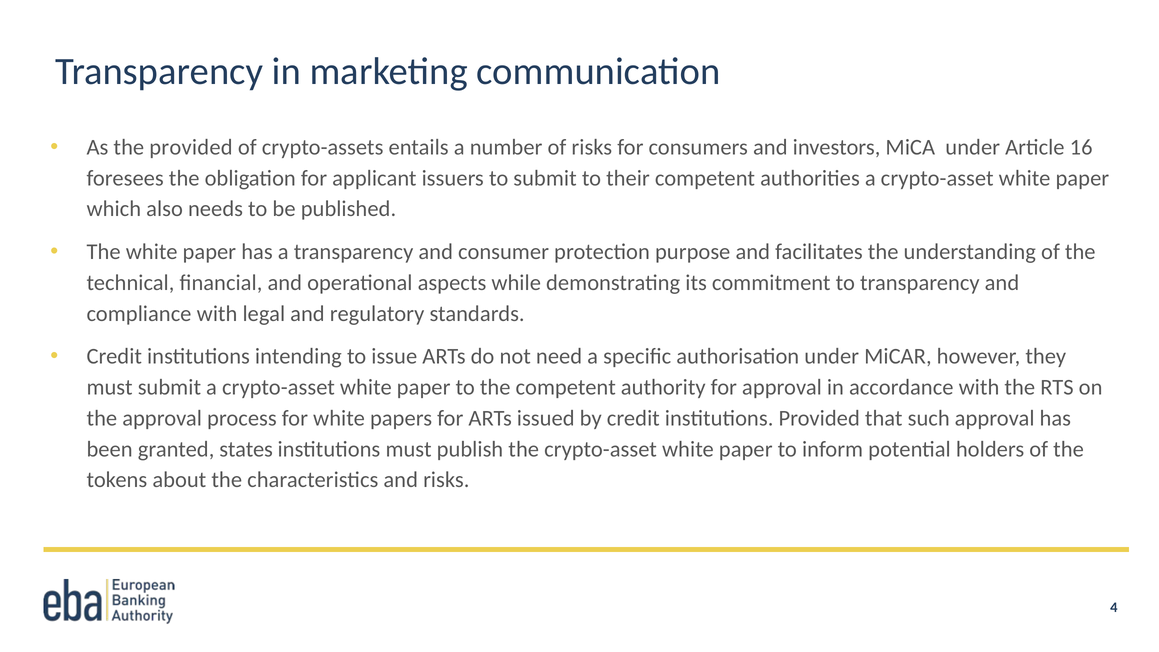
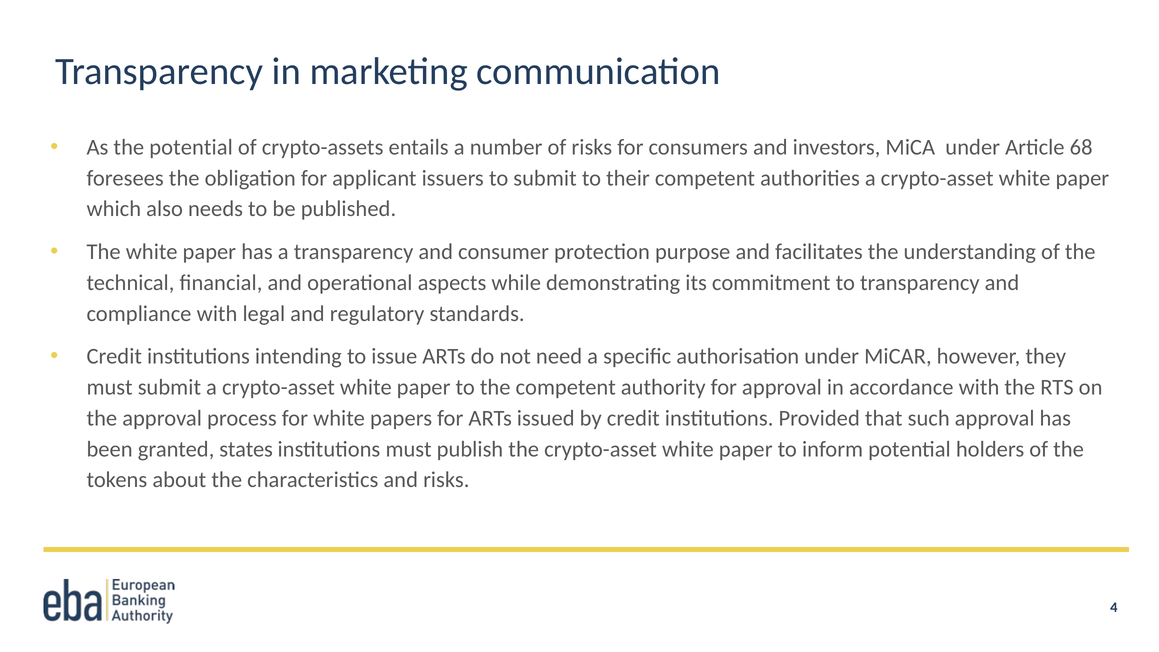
the provided: provided -> potential (191, 147)
16: 16 -> 68 (1081, 147)
